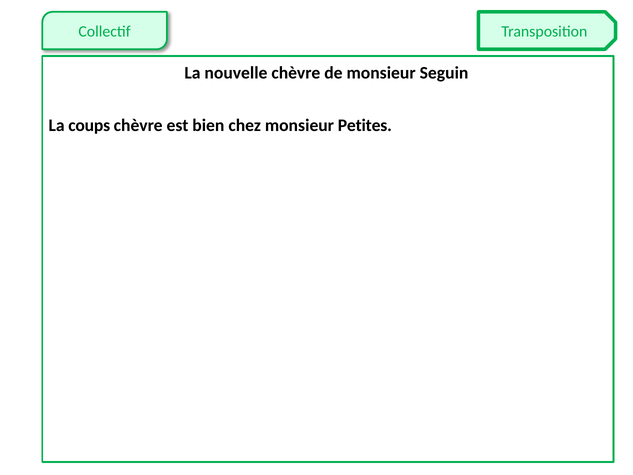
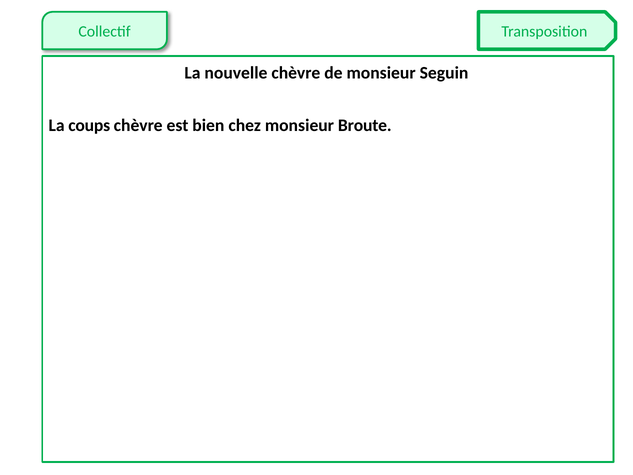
Petites: Petites -> Broute (365, 126)
